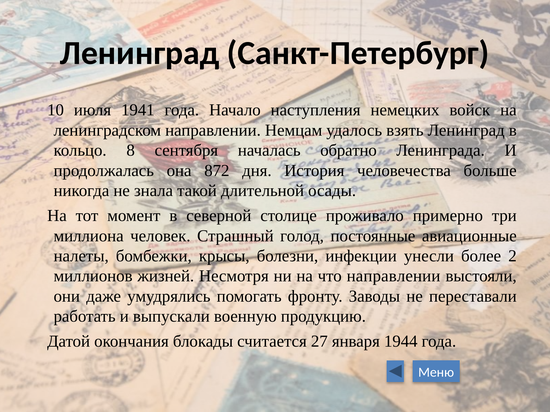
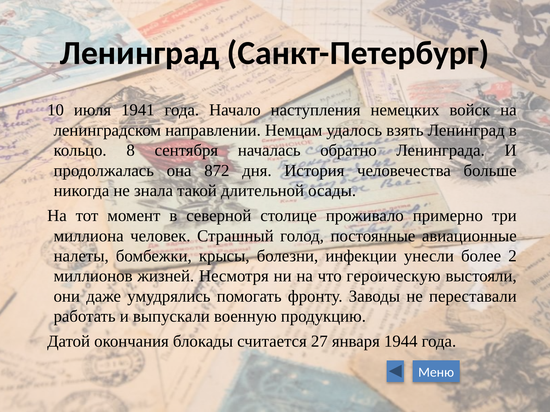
что направлении: направлении -> героическую (394, 276)
